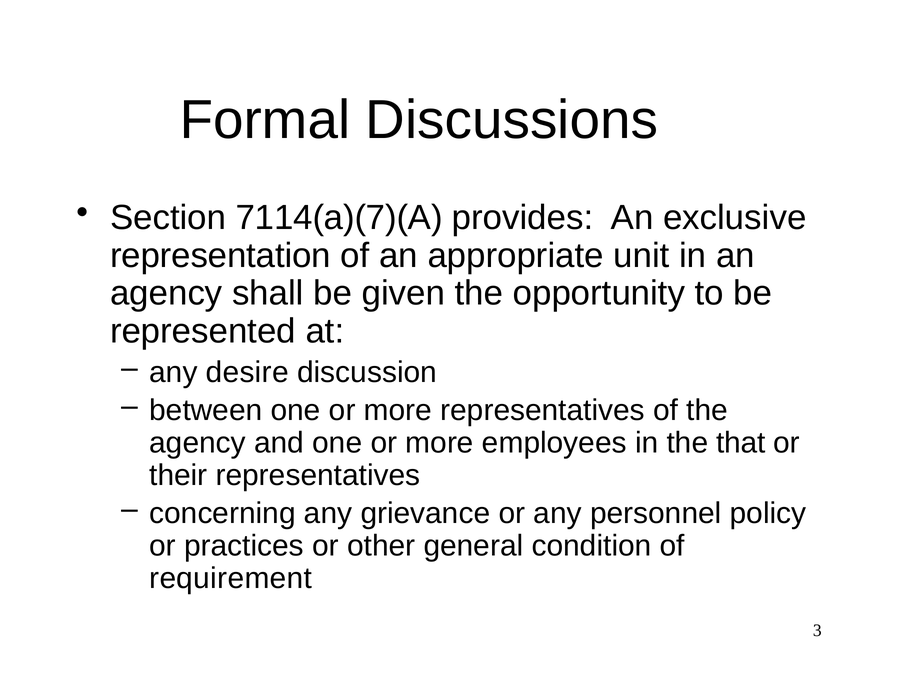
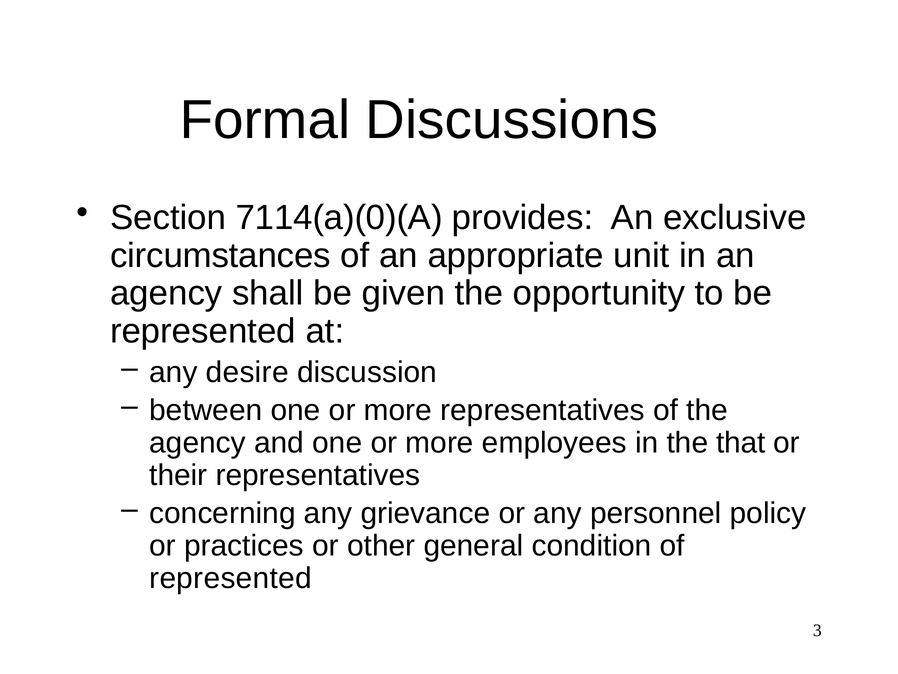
7114(a)(7)(A: 7114(a)(7)(A -> 7114(a)(0)(A (339, 218)
representation: representation -> circumstances (220, 255)
requirement: requirement -> represented (231, 578)
